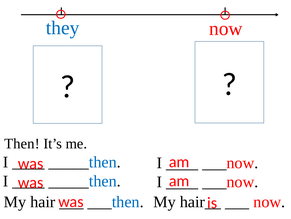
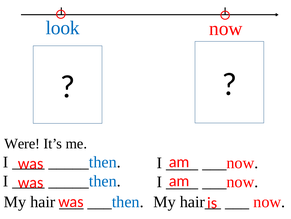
they: they -> look (63, 28)
Then: Then -> Were (22, 143)
